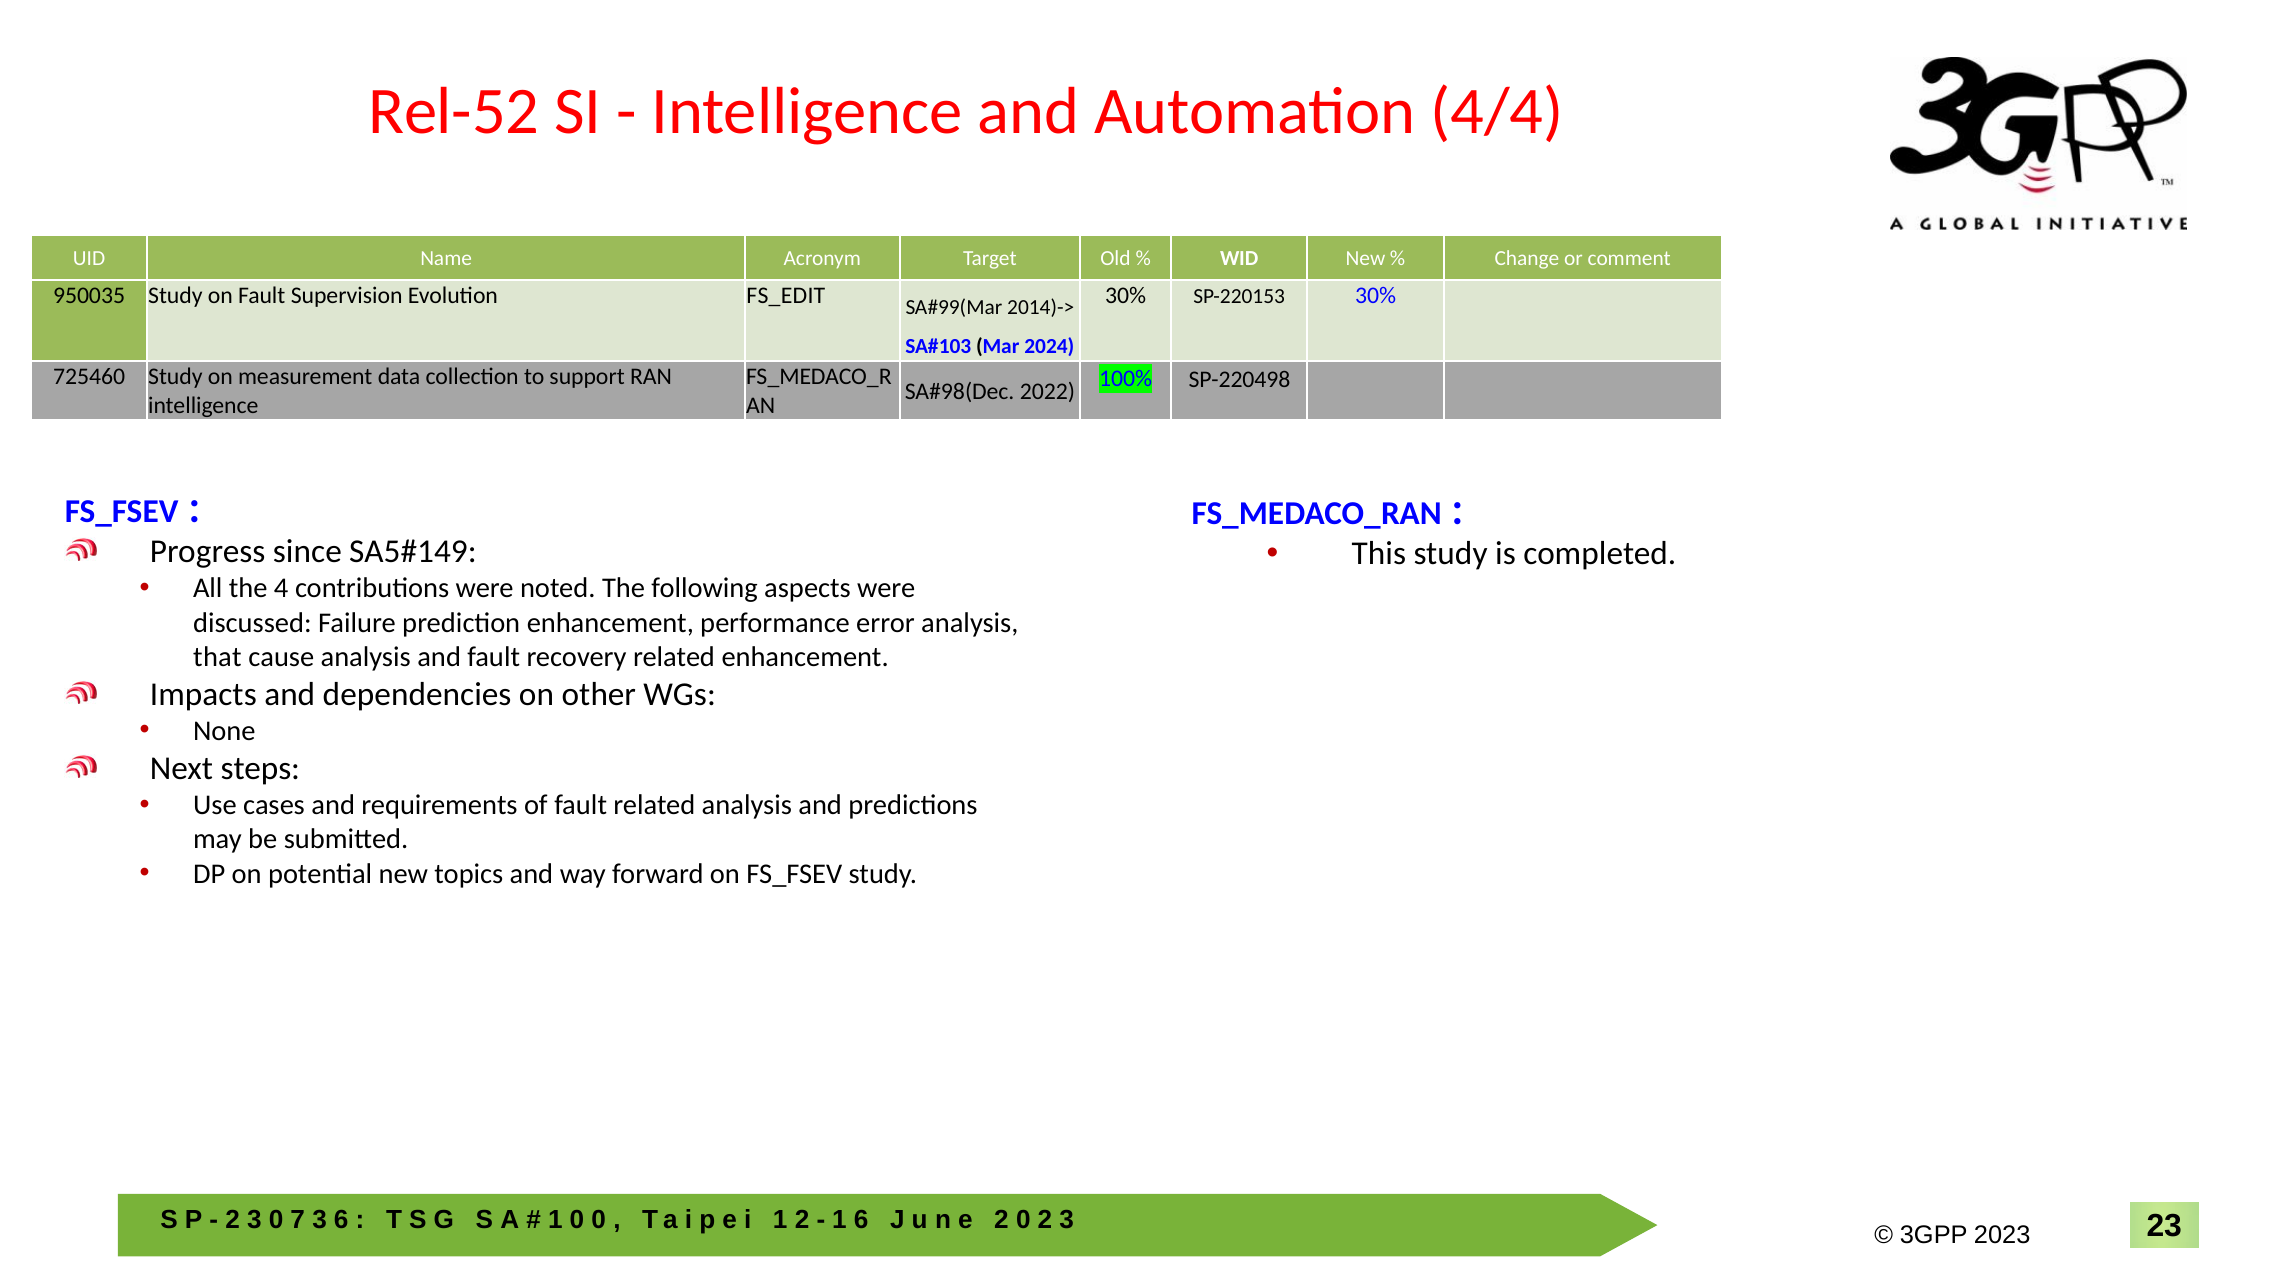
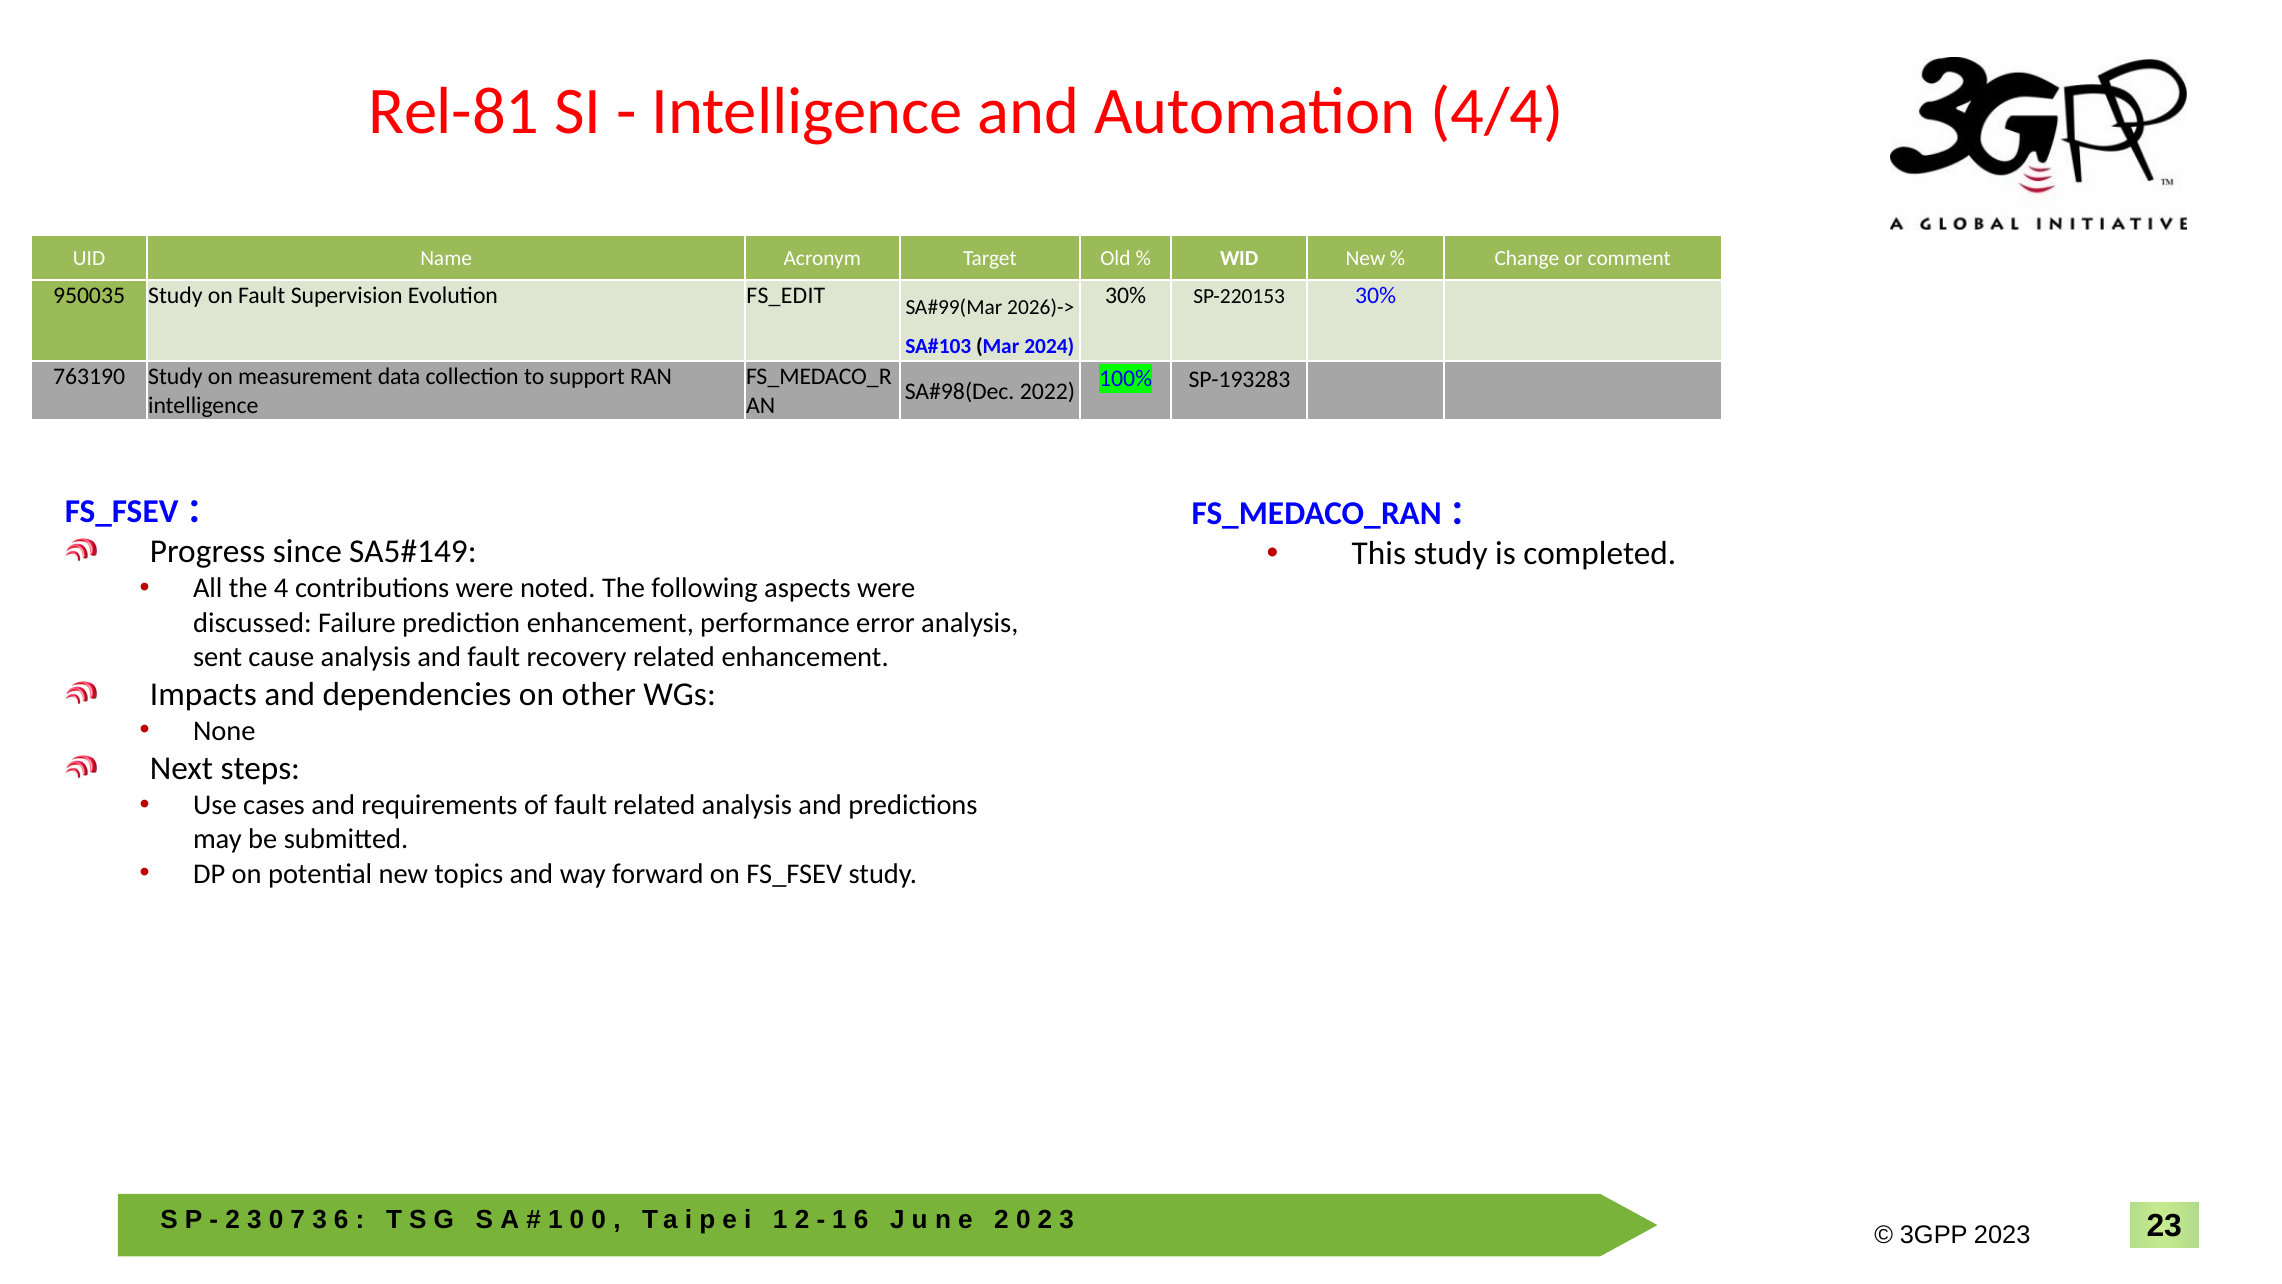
Rel-52: Rel-52 -> Rel-81 (454, 112)
2014)->: 2014)-> -> 2026)-> (1041, 307)
725460: 725460 -> 763190 (89, 377)
SP-220498: SP-220498 -> SP-193283 (1239, 379)
that: that -> sent (218, 657)
